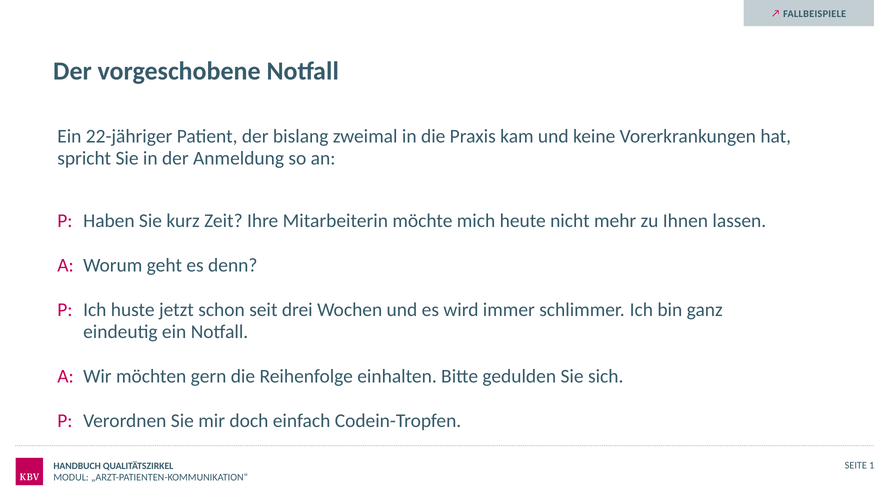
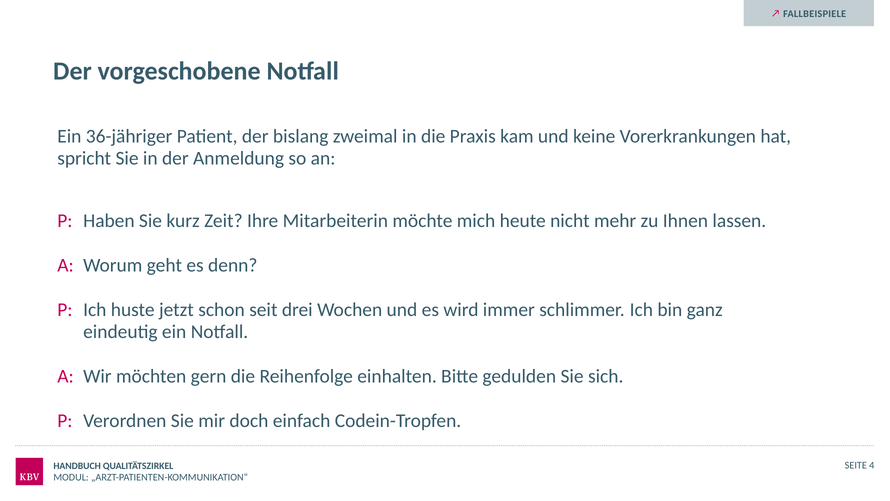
22-jähriger: 22-jähriger -> 36-jähriger (129, 136)
1: 1 -> 4 (872, 465)
